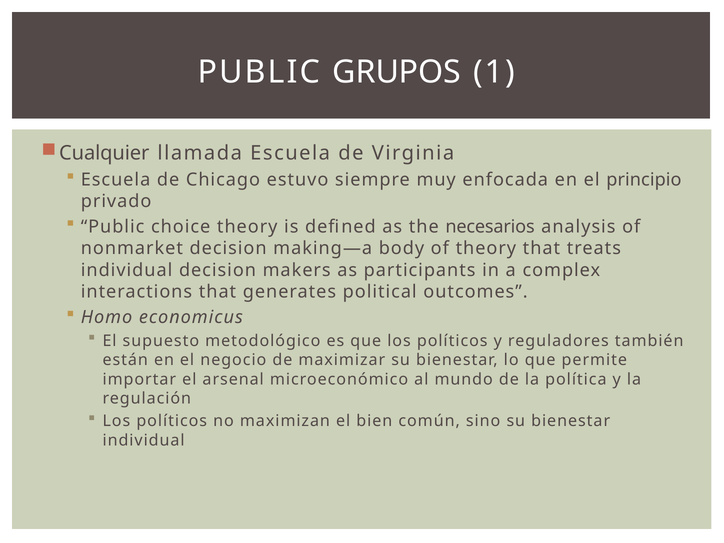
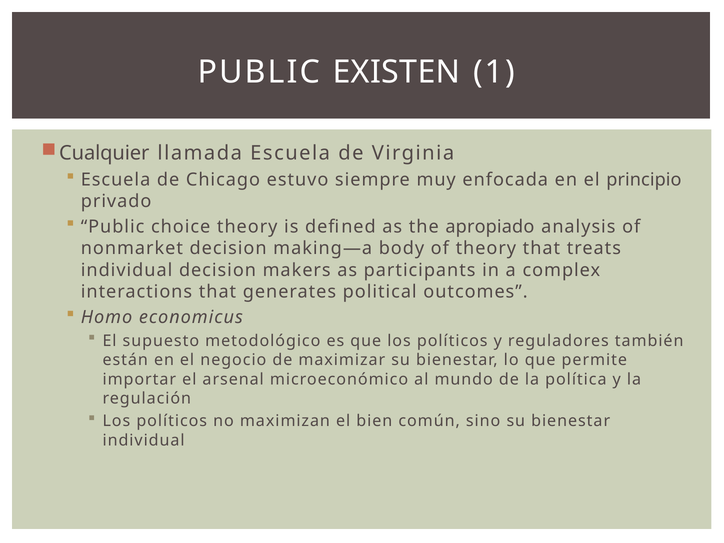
GRUPOS: GRUPOS -> EXISTEN (396, 72)
necesarios: necesarios -> apropiado (490, 227)
